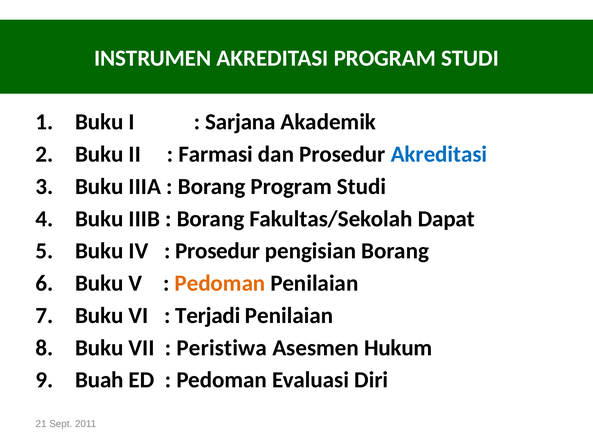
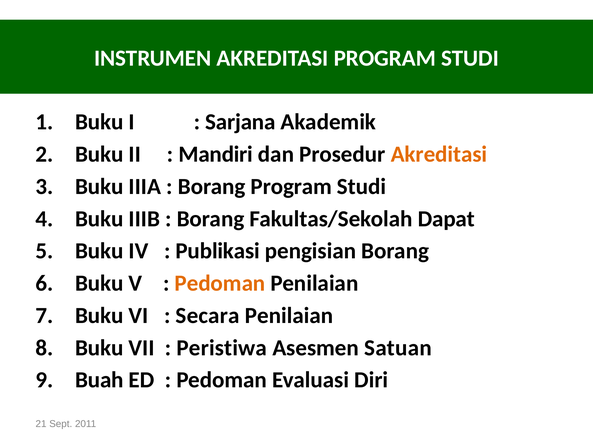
Farmasi: Farmasi -> Mandiri (216, 155)
Akreditasi colour: blue -> orange (439, 155)
Prosedur: Prosedur -> Publikasi (218, 251)
Terjadi: Terjadi -> Secara (208, 316)
Hukum: Hukum -> Satuan (398, 348)
